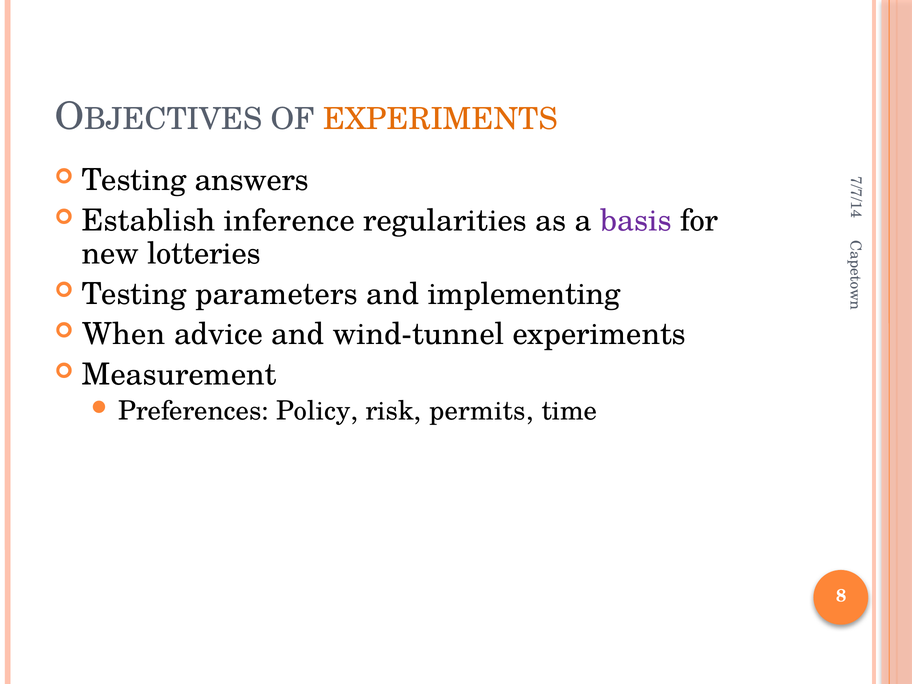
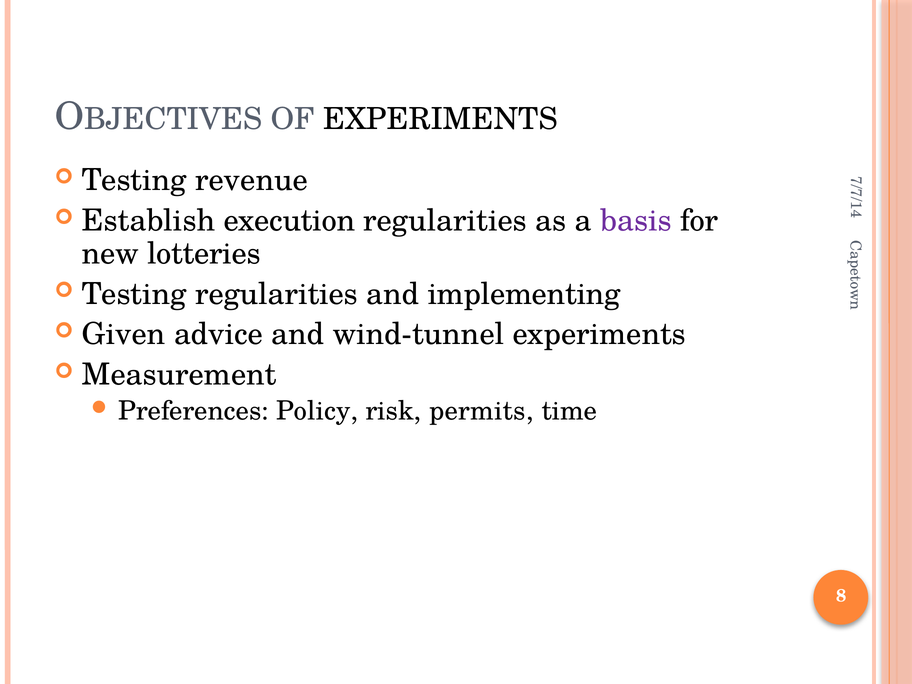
EXPERIMENTS colour: orange -> black (440, 119)
answers: answers -> revenue (252, 180)
inference: inference -> execution (289, 221)
Testing parameters: parameters -> regularities (277, 294)
When: When -> Given (124, 334)
